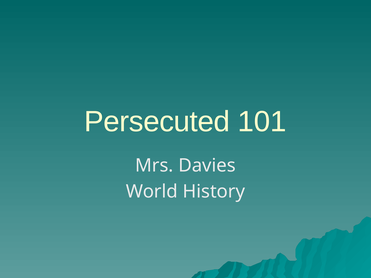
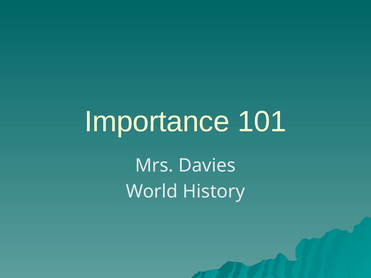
Persecuted: Persecuted -> Importance (157, 122)
